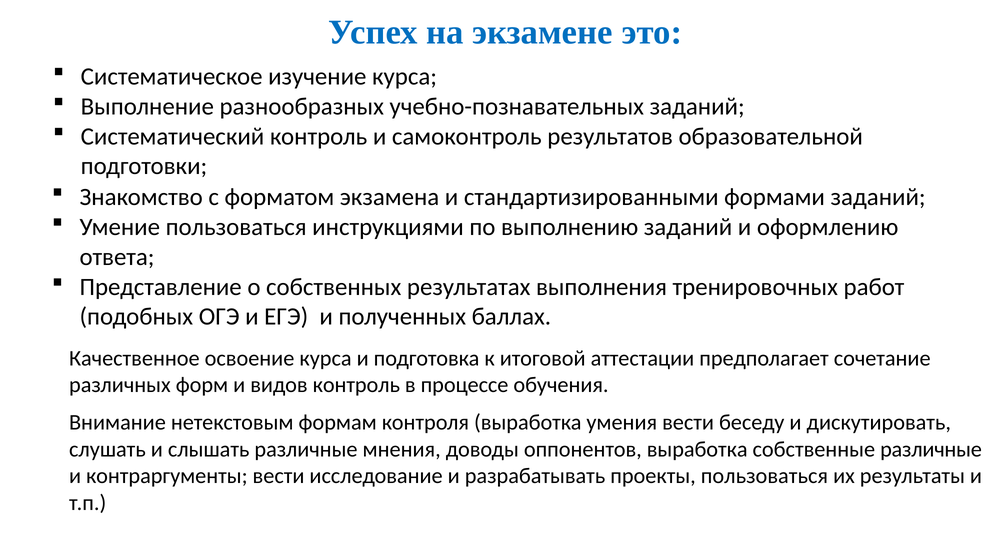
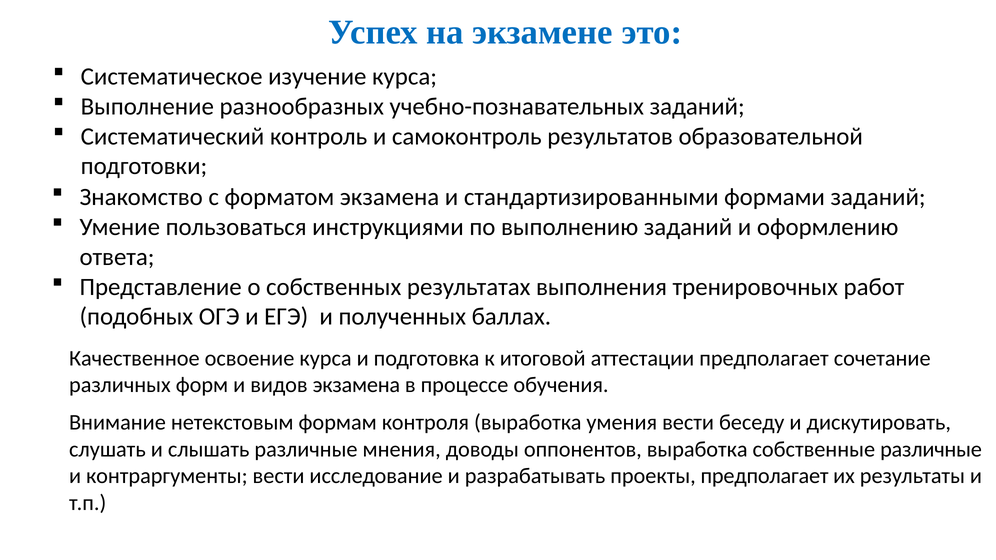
видов контроль: контроль -> экзамена (356, 385)
проекты пользоваться: пользоваться -> предполагает (765, 476)
